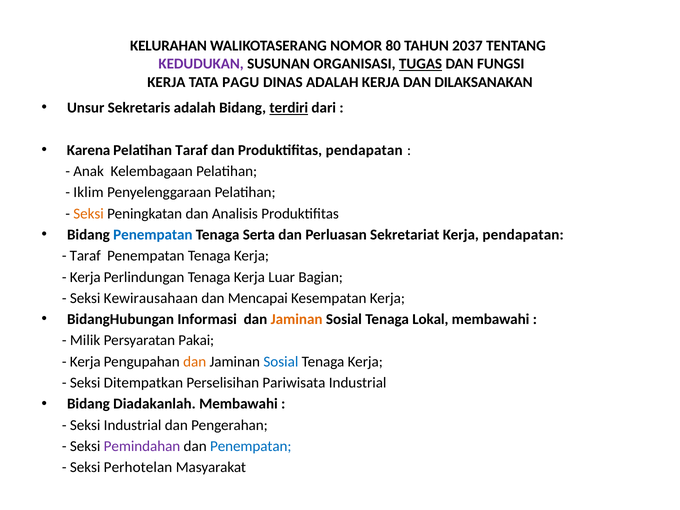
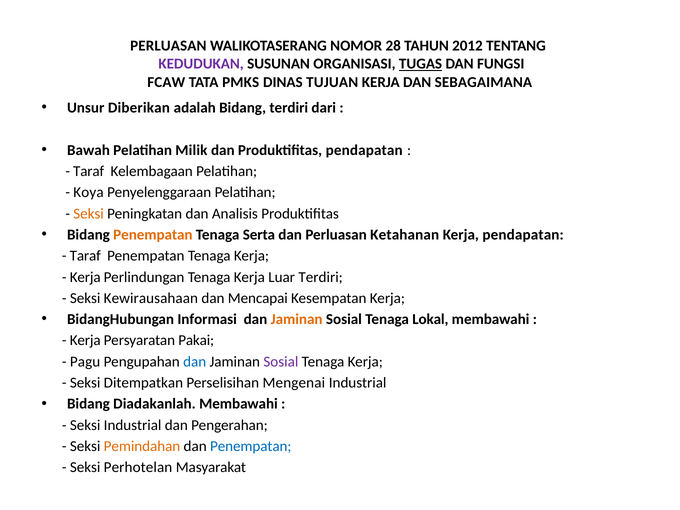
KELURAHAN: KELURAHAN -> PERLUASAN (168, 46)
80: 80 -> 28 (393, 46)
2037: 2037 -> 2012 (467, 46)
KERJA: KERJA -> FCAW (166, 82)
PAGU: PAGU -> PMKS (241, 82)
DINAS ADALAH: ADALAH -> TUJUAN (332, 82)
DILAKSANAKAN: DILAKSANAKAN -> SEBAGAIMANA (483, 82)
Sekretaris: Sekretaris -> Diberikan (139, 108)
terdiri underline: present -> none (289, 108)
Karena: Karena -> Bawah (88, 150)
Pelatihan Taraf: Taraf -> Milik (191, 150)
Anak: Anak -> Taraf (89, 171)
Iklim: Iklim -> Koya (88, 192)
Penempatan colour: blue -> orange (153, 235)
Sekretariat: Sekretariat -> Ketahanan (405, 235)
Luar Bagian: Bagian -> Terdiri (321, 277)
Milik: Milik -> Kerja (85, 341)
Kerja: Kerja -> Pagu (85, 362)
dan colour: orange -> blue (195, 362)
Sosial colour: blue -> purple (281, 362)
Pariwisata: Pariwisata -> Mengenai (294, 383)
Pemindahan colour: purple -> orange (142, 446)
